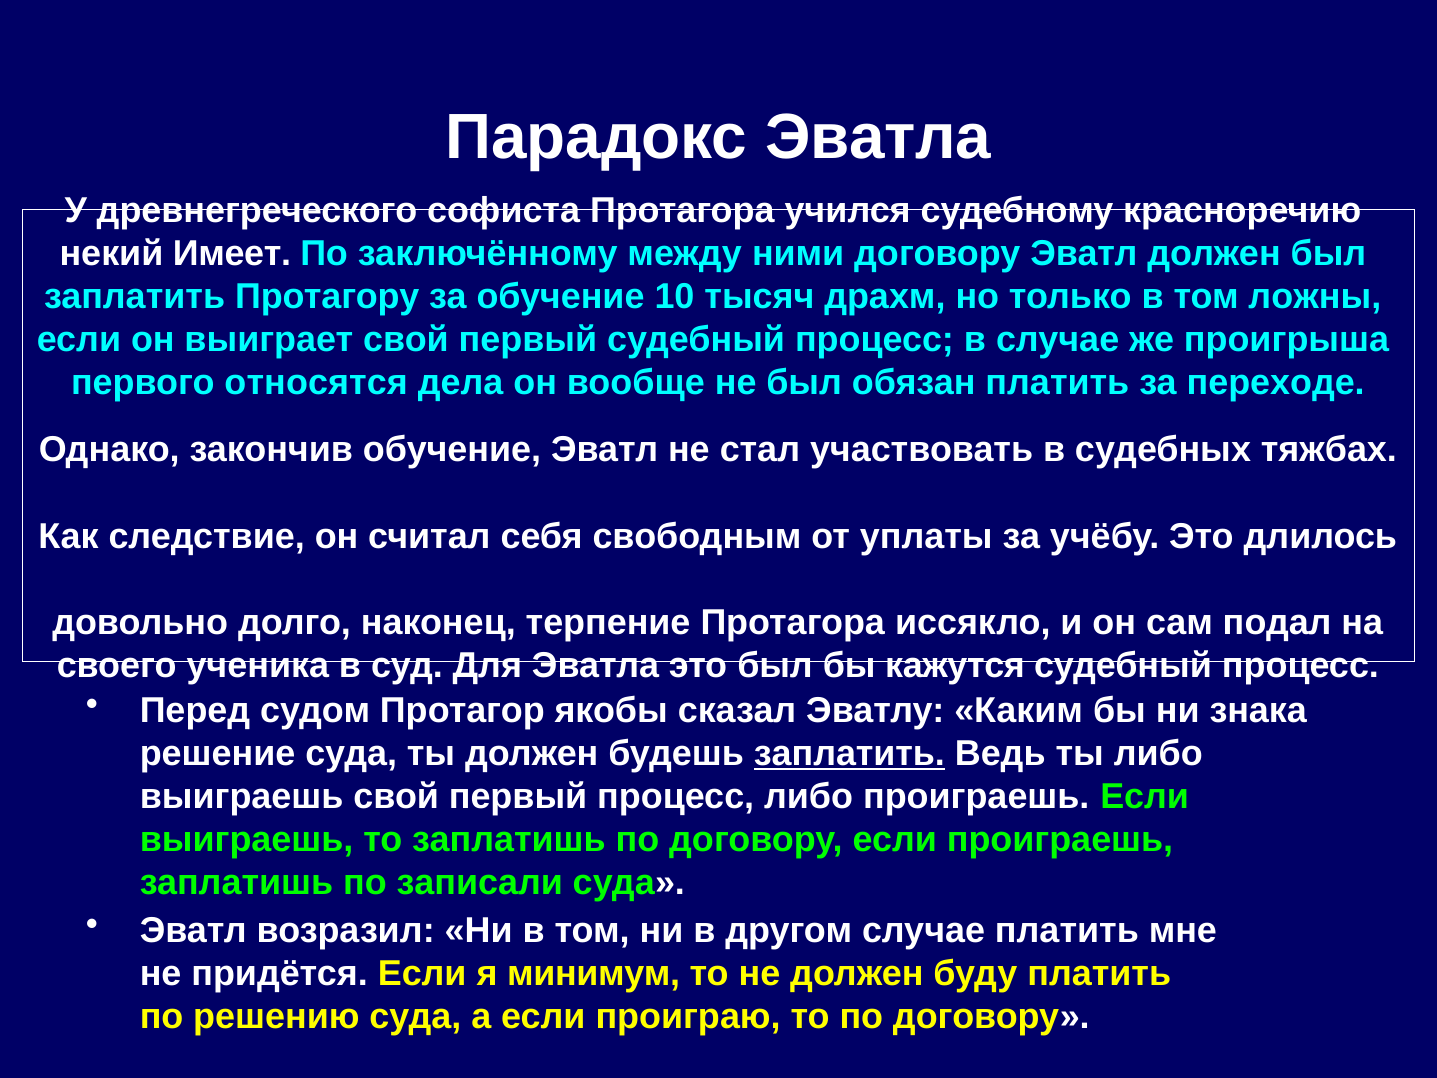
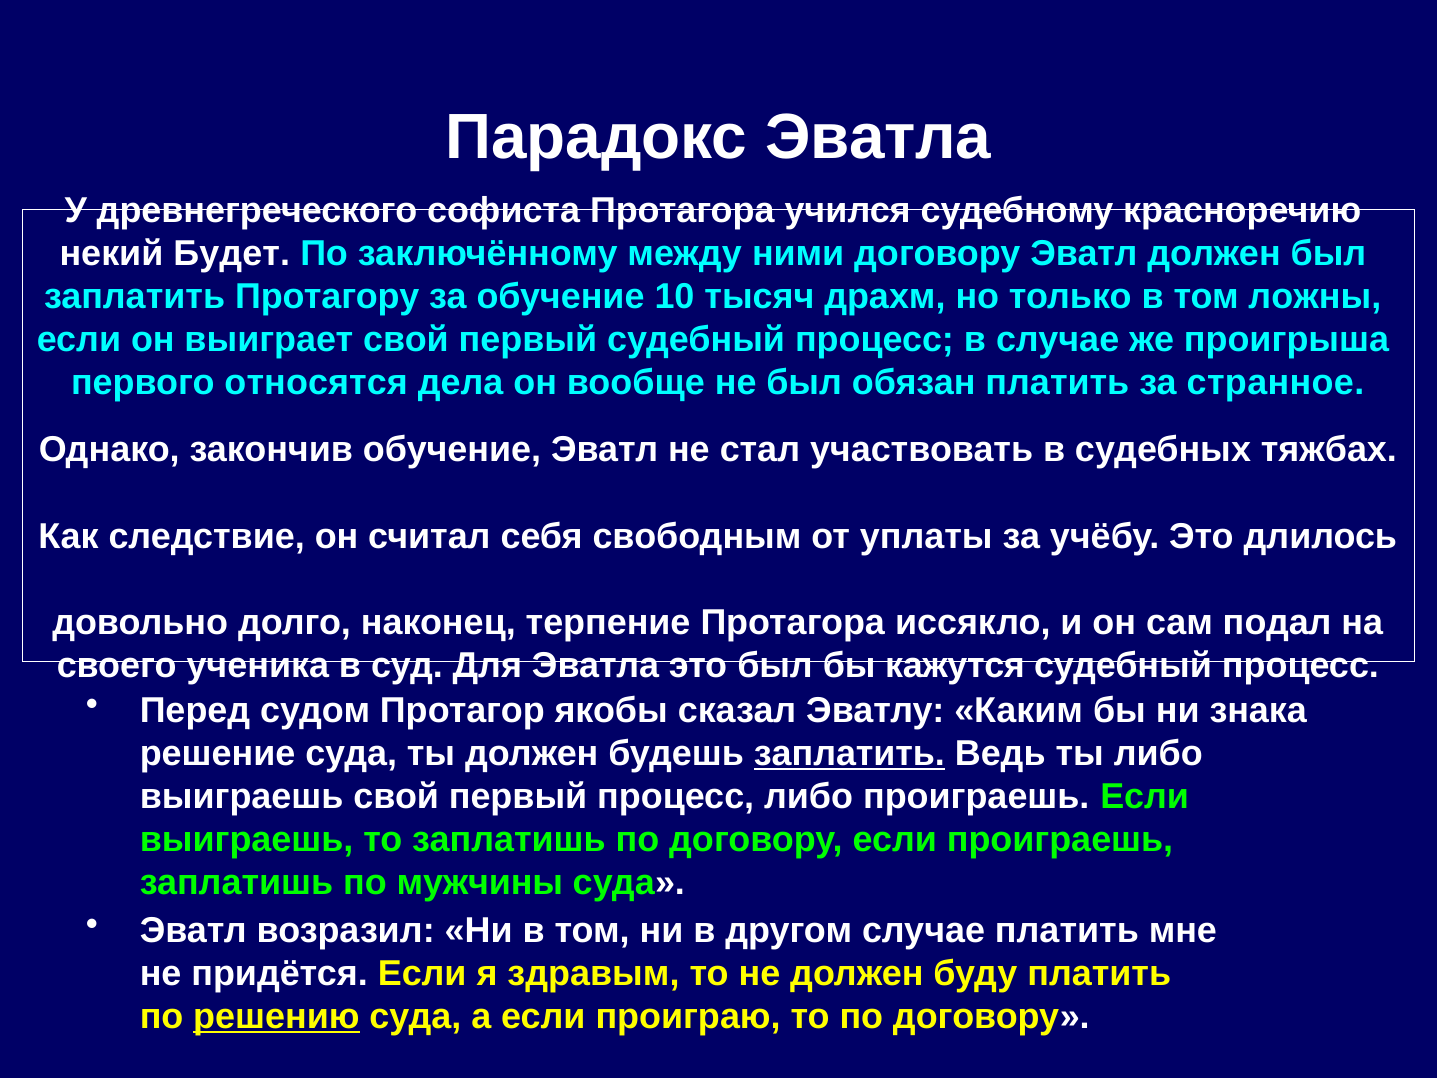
Имеет: Имеет -> Будет (232, 254)
переходе: переходе -> странное (1275, 383)
записали: записали -> мужчины (480, 882)
минимум: минимум -> здравым (593, 973)
решению underline: none -> present (276, 1017)
